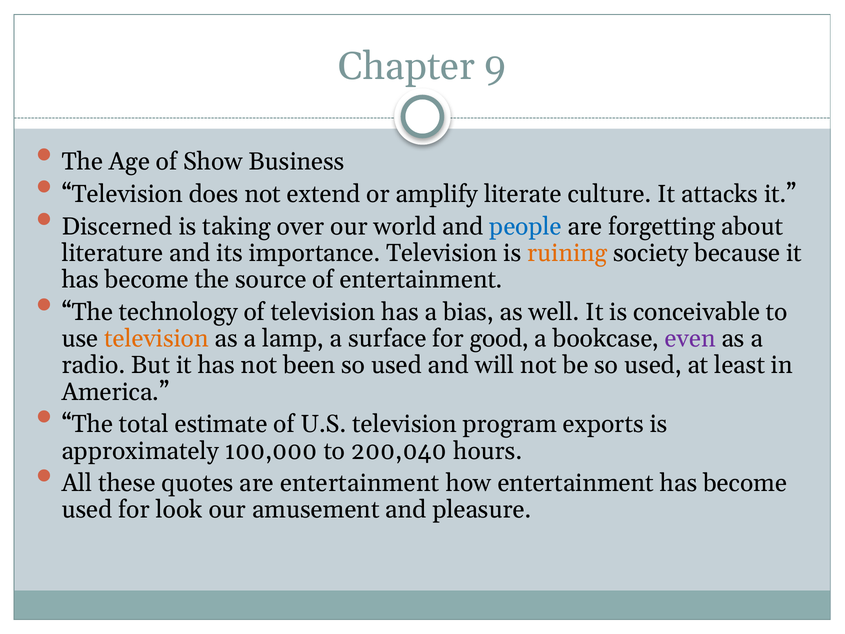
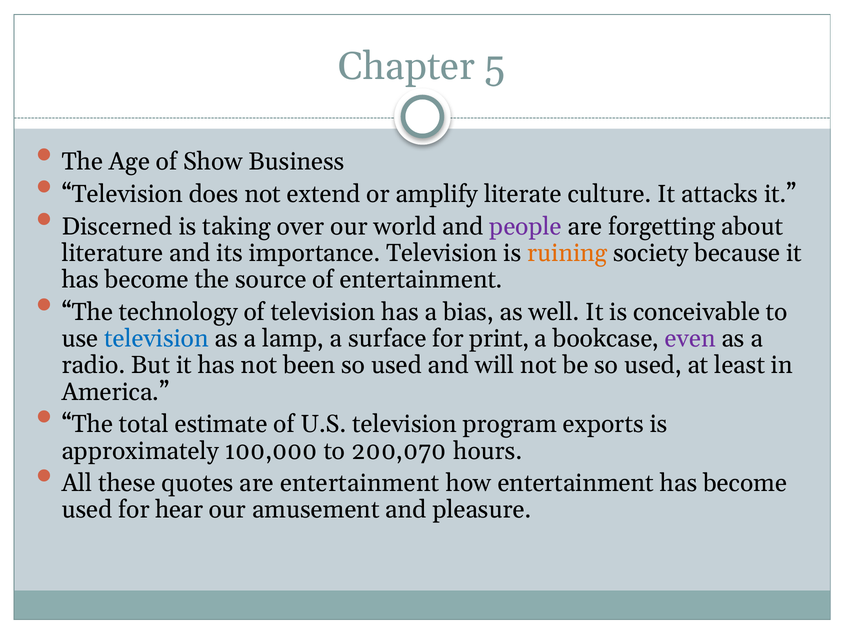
9: 9 -> 5 (495, 67)
people colour: blue -> purple (526, 226)
television colour: orange -> blue (156, 339)
good: good -> print (499, 339)
200,040: 200,040 -> 200,070 (399, 451)
look: look -> hear (179, 510)
